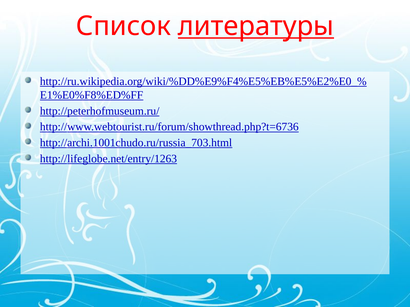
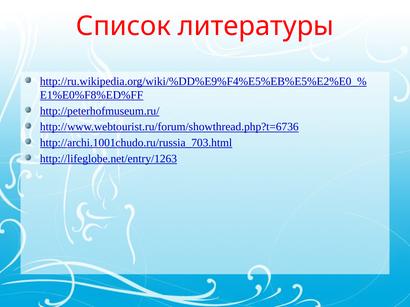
литературы underline: present -> none (256, 26)
